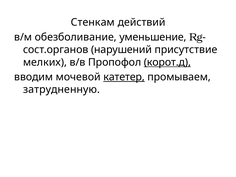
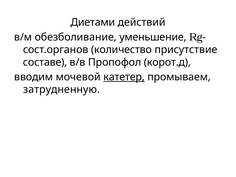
Стенкам: Стенкам -> Диетами (93, 22)
нарушений: нарушений -> количество (121, 50)
мелких: мелких -> составе (45, 62)
корот.д underline: present -> none (167, 62)
